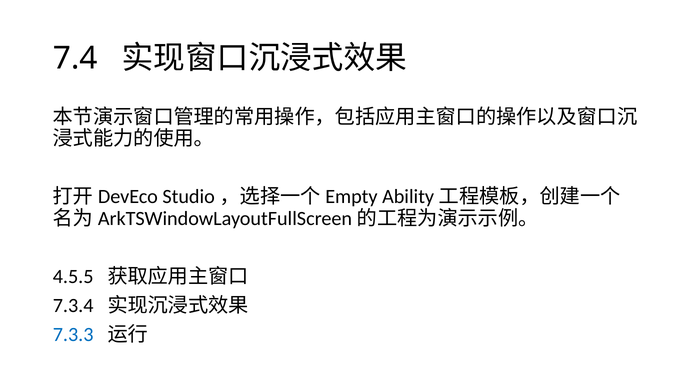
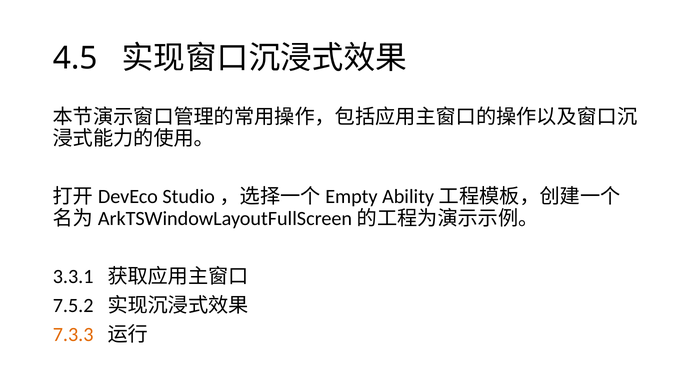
7.4: 7.4 -> 4.5 (75, 58)
4.5.5: 4.5.5 -> 3.3.1 (73, 277)
7.3.4: 7.3.4 -> 7.5.2 (73, 306)
7.3.3 colour: blue -> orange (73, 335)
